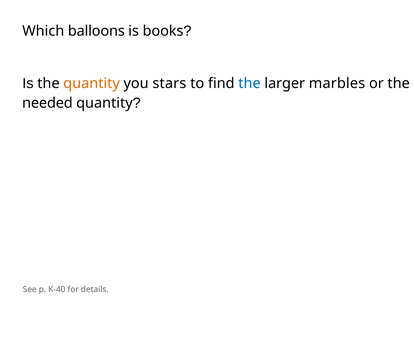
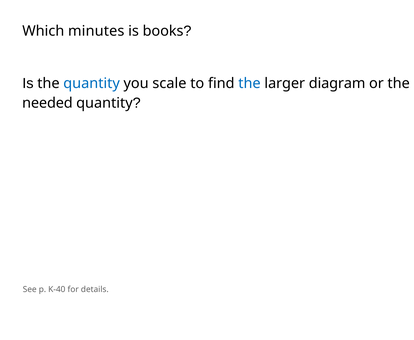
balloons: balloons -> minutes (96, 31)
quantity colour: orange -> blue (92, 83)
stars: stars -> scale (169, 83)
marbles: marbles -> diagram (337, 83)
